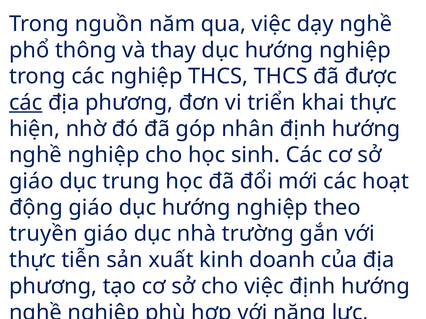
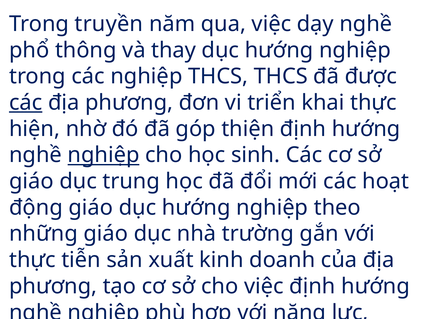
nguồn: nguồn -> truyền (109, 24)
nhân: nhân -> thiện (248, 129)
nghiệp underline: none -> present (104, 155)
truyền: truyền -> những (44, 234)
